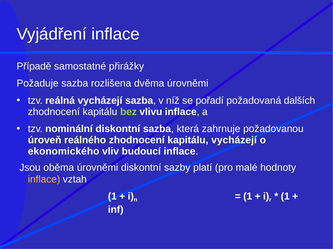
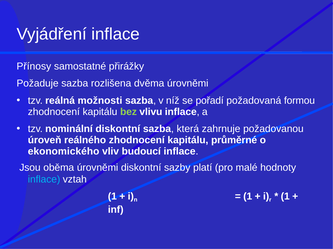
Případě: Případě -> Přínosy (34, 66)
reálná vycházejí: vycházejí -> možnosti (100, 101)
dalších: dalších -> formou (299, 101)
kapitálu vycházejí: vycházejí -> průměrné (234, 140)
inflace colour: yellow -> light blue (44, 180)
